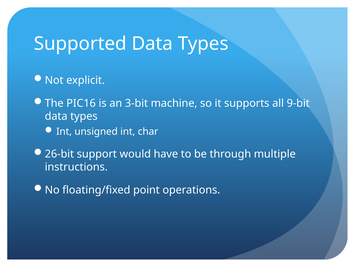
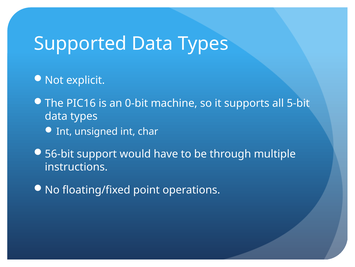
3-bit: 3-bit -> 0-bit (136, 103)
9-bit: 9-bit -> 5-bit (298, 103)
26-bit: 26-bit -> 56-bit (59, 154)
